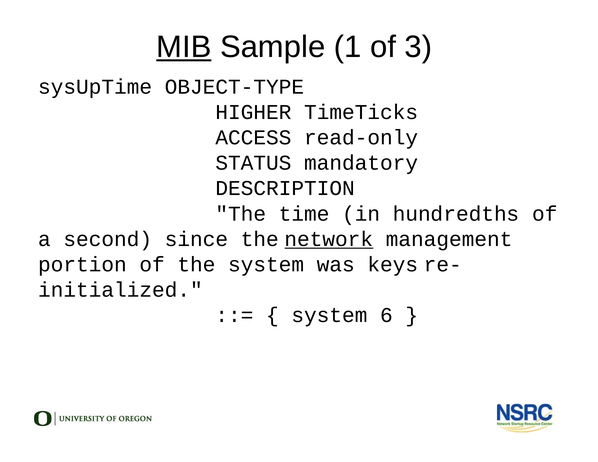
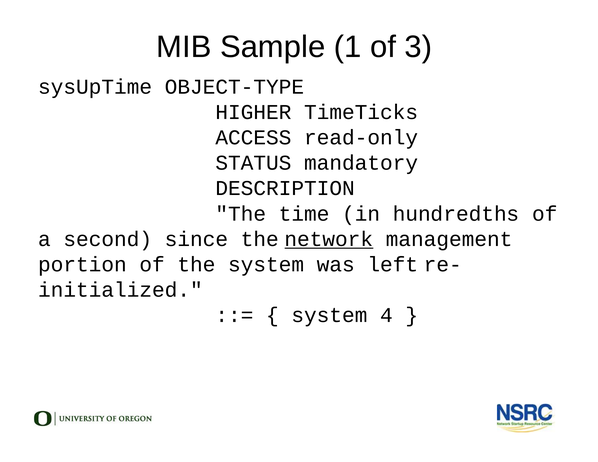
MIB underline: present -> none (184, 47)
keys: keys -> left (393, 265)
6: 6 -> 4 (386, 315)
